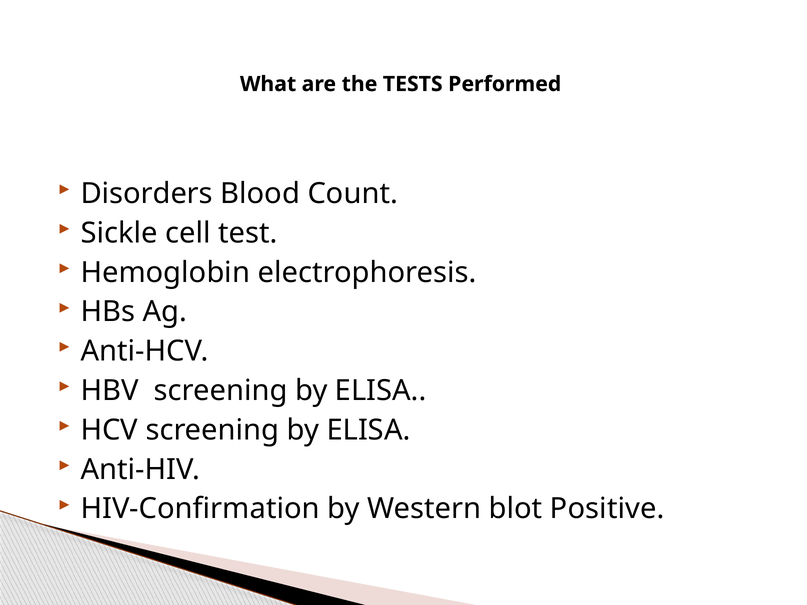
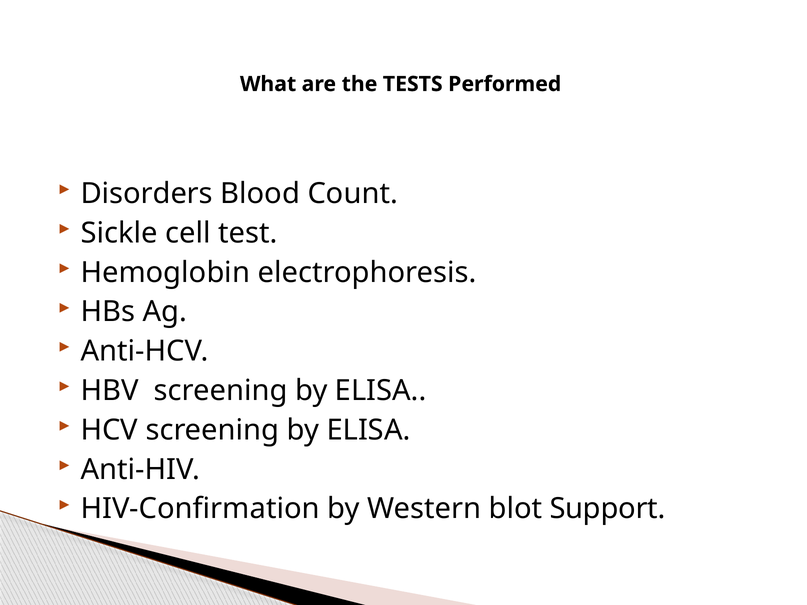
Positive: Positive -> Support (607, 509)
